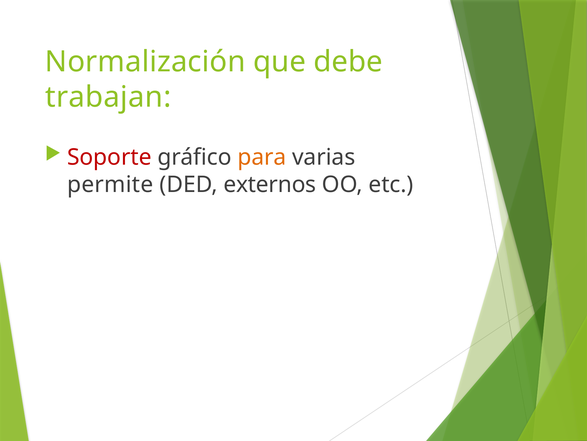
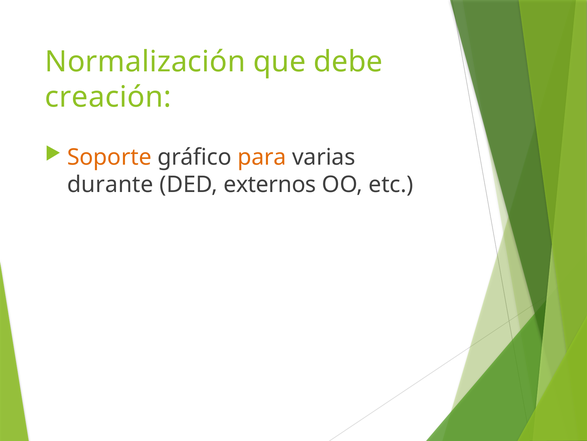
trabajan: trabajan -> creación (108, 97)
Soporte colour: red -> orange (109, 157)
permite: permite -> durante (110, 184)
